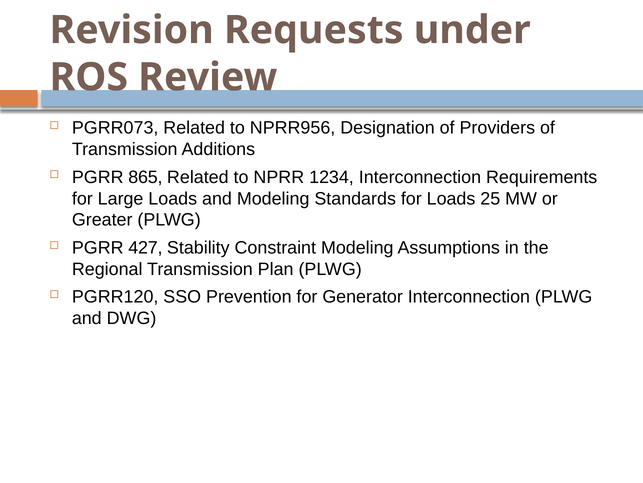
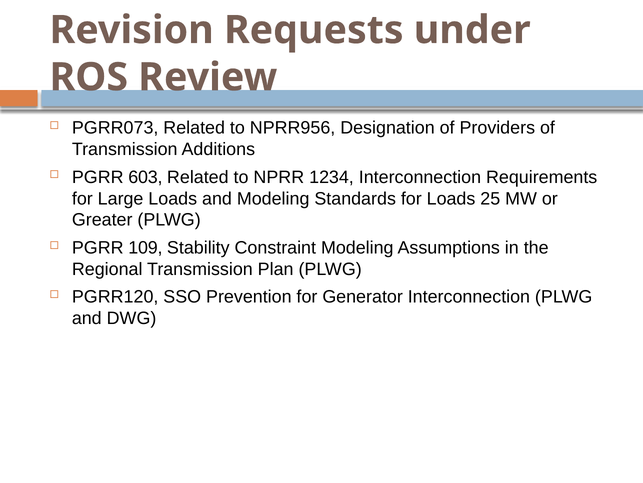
865: 865 -> 603 (145, 177)
427: 427 -> 109 (145, 247)
